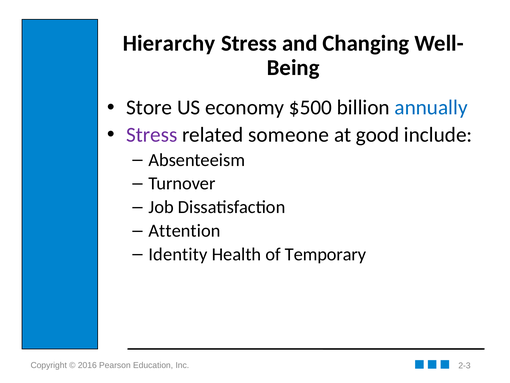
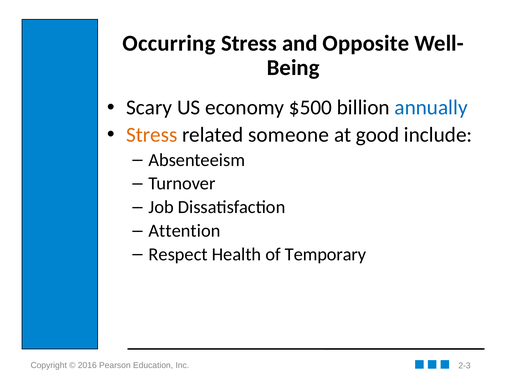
Hierarchy: Hierarchy -> Occurring (169, 43)
Changing: Changing -> Opposite (366, 43)
Store: Store -> Scary (149, 107)
Stress colour: purple -> orange (152, 135)
Identity: Identity -> Respect (178, 254)
